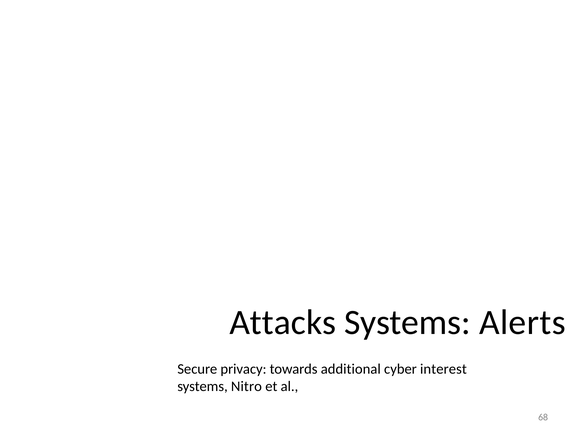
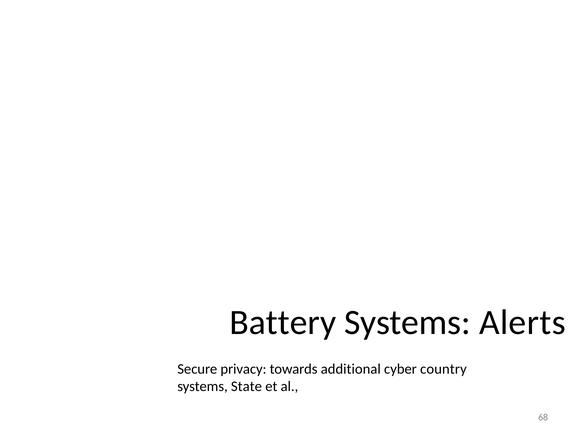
Attacks: Attacks -> Battery (283, 323)
interest: interest -> country (443, 369)
Nitro: Nitro -> State (246, 387)
